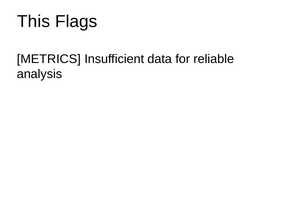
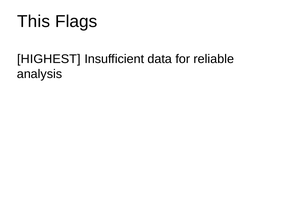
METRICS: METRICS -> HIGHEST (49, 59)
